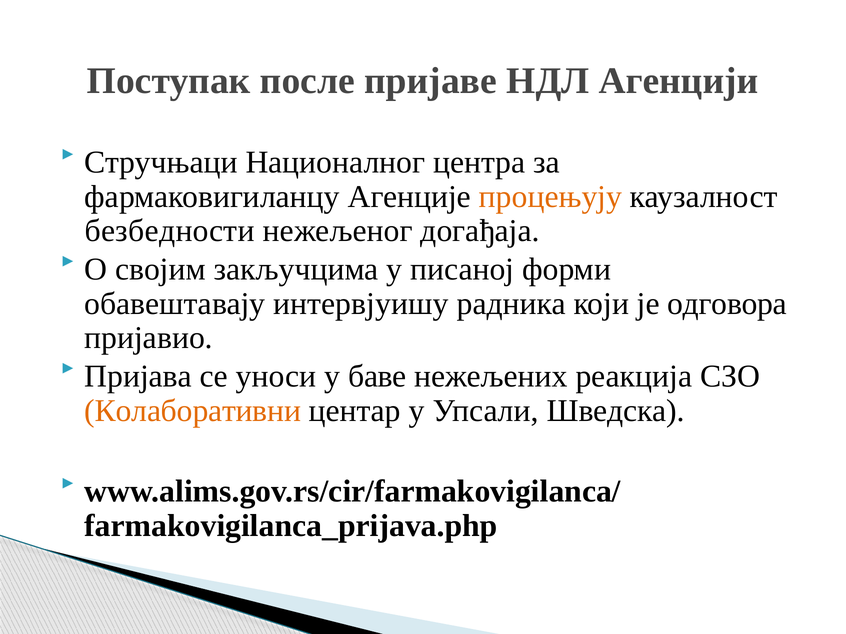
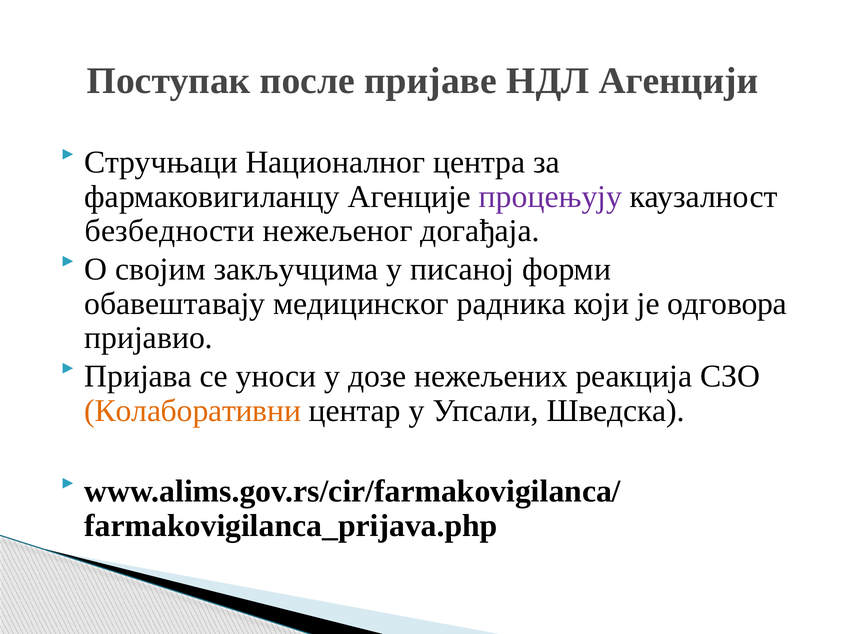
процењују colour: orange -> purple (550, 197)
интервјуишу: интервјуишу -> медицинског (361, 304)
баве: баве -> дозе (377, 377)
